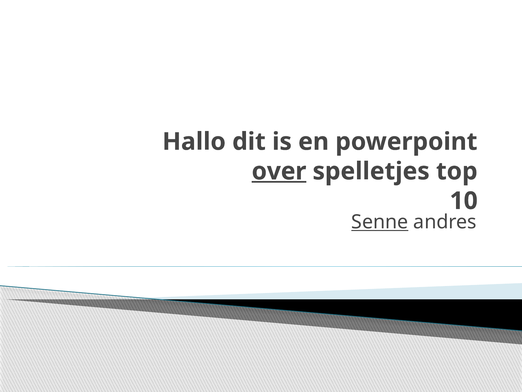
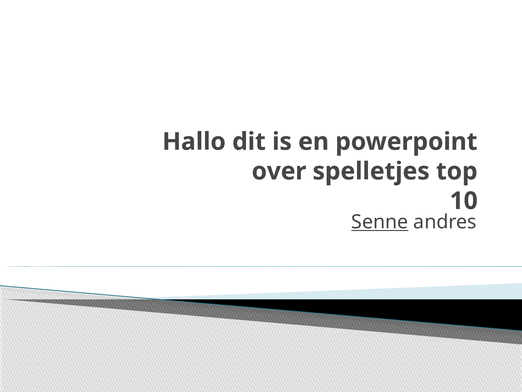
over underline: present -> none (279, 171)
